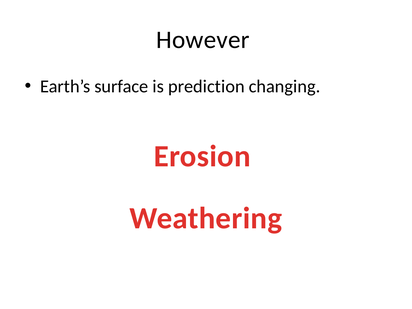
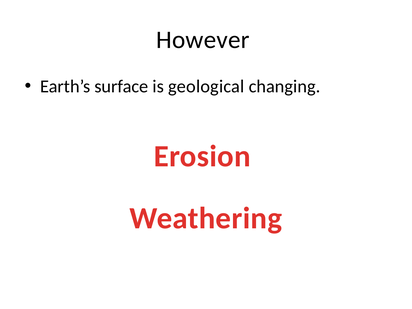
prediction: prediction -> geological (206, 86)
